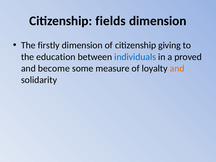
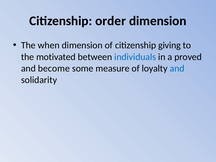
fields: fields -> order (111, 21)
firstly: firstly -> when (49, 45)
education: education -> motivated (56, 57)
and colour: orange -> blue (177, 68)
